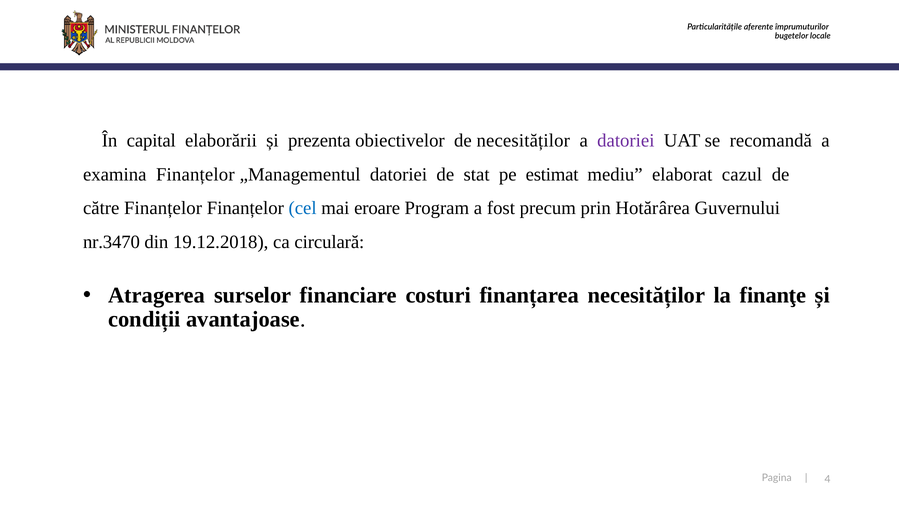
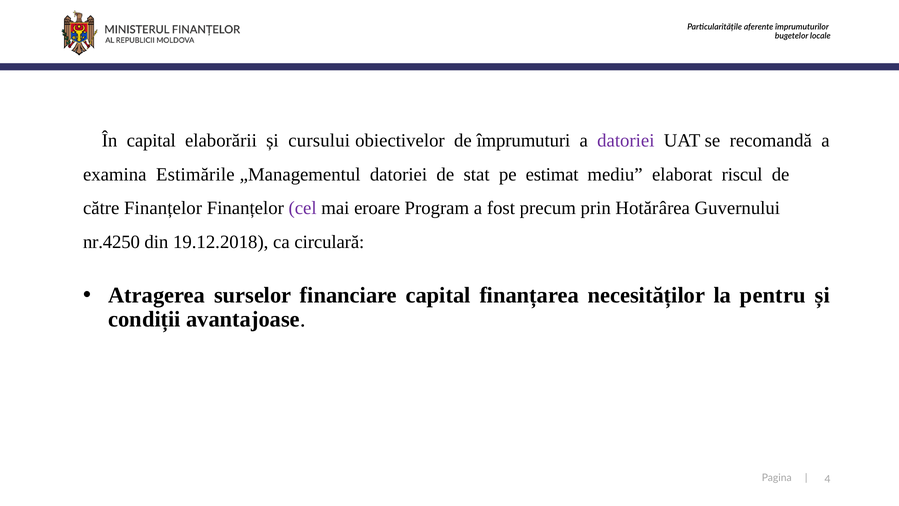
prezenta: prezenta -> cursului (319, 141)
de necesităților: necesităților -> împrumuturi (523, 141)
examina Finanțelor: Finanțelor -> Estimările (195, 174)
cazul: cazul -> riscul (742, 174)
cel colour: blue -> purple (303, 208)
nr.3470: nr.3470 -> nr.4250 (111, 242)
financiare costuri: costuri -> capital (438, 295)
finanţe: finanţe -> pentru (773, 295)
